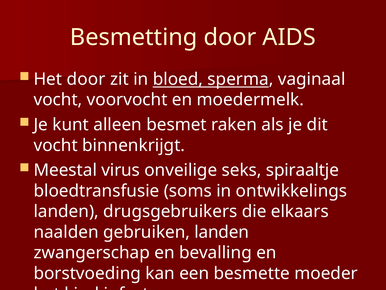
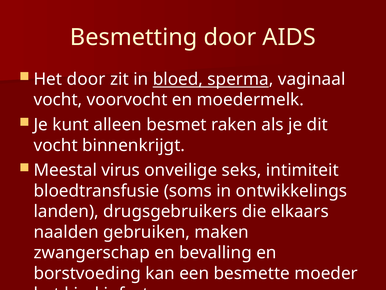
spiraaltje: spiraaltje -> intimiteit (302, 170)
gebruiken landen: landen -> maken (222, 232)
